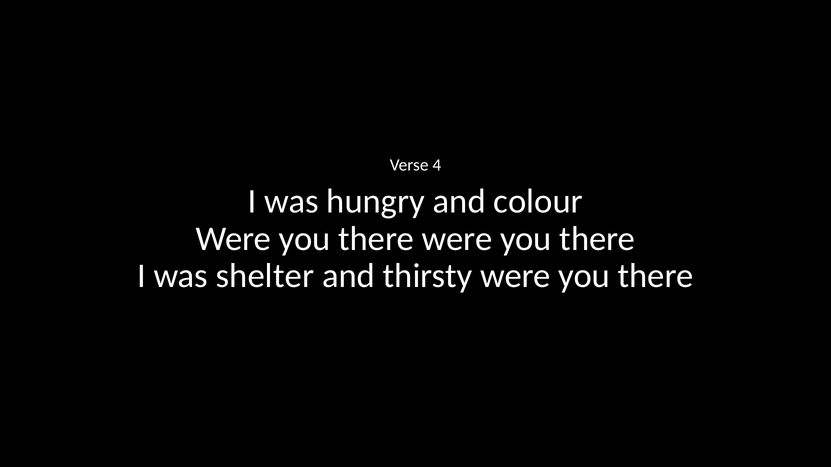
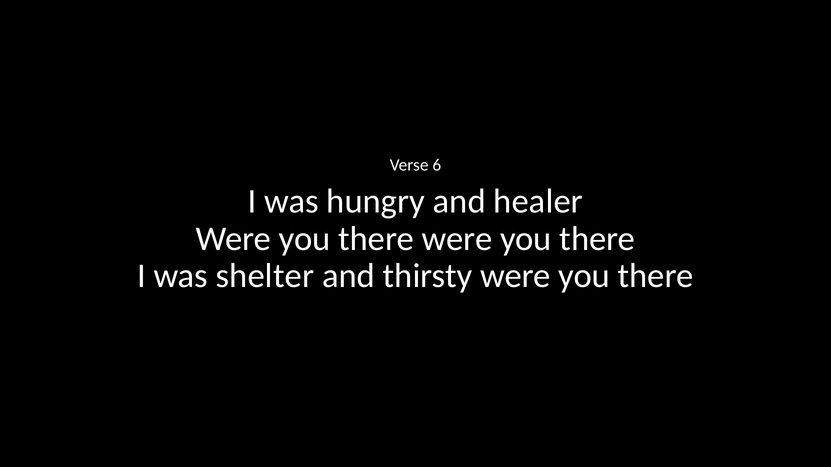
4: 4 -> 6 (437, 165)
colour: colour -> healer (538, 202)
